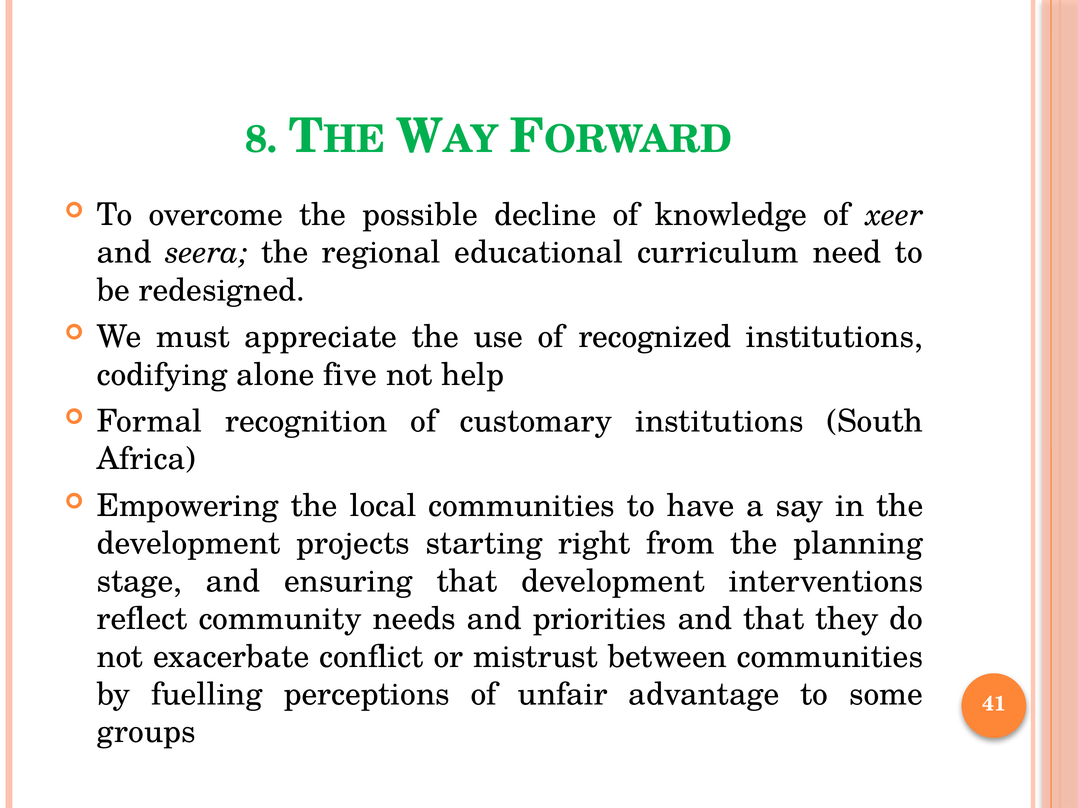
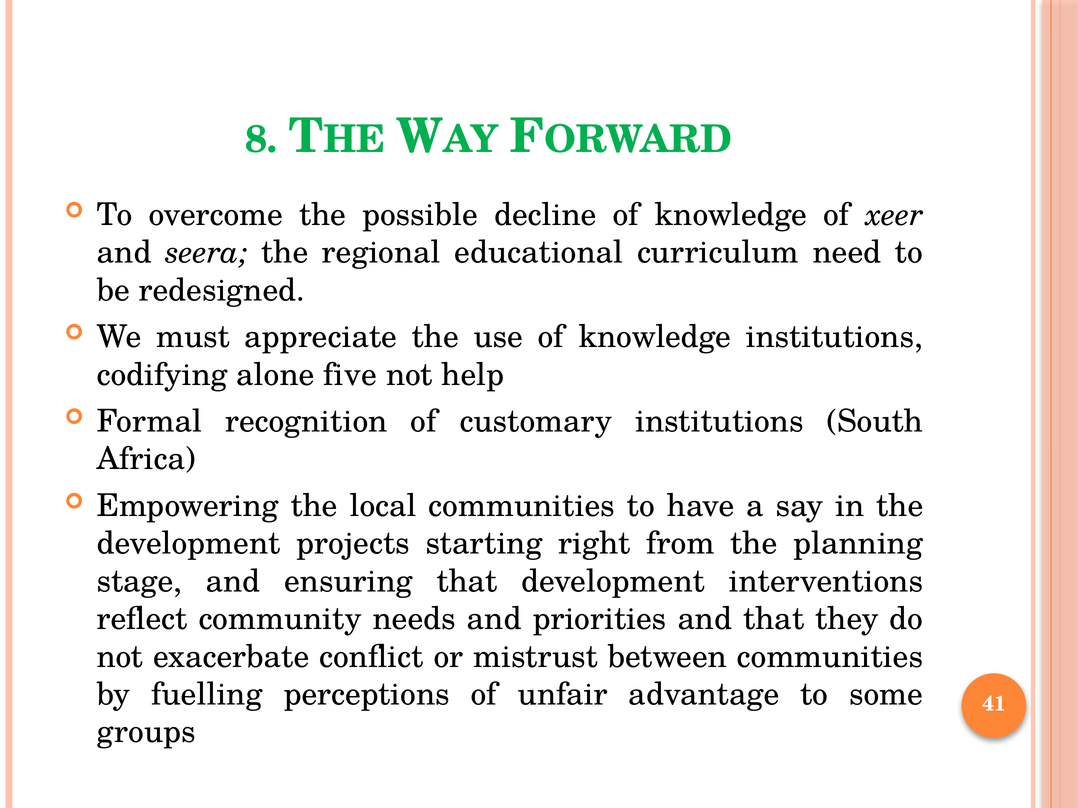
use of recognized: recognized -> knowledge (655, 337)
